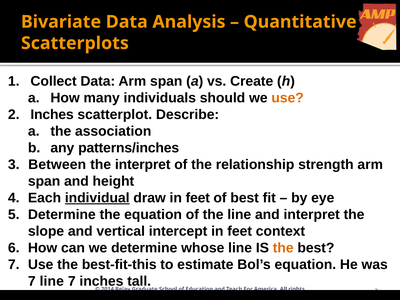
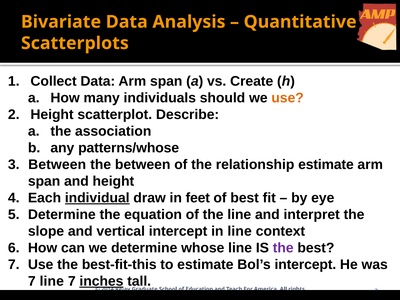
Inches: Inches -> Height (52, 115)
patterns/inches: patterns/inches -> patterns/whose (129, 148)
the interpret: interpret -> between (143, 165)
relationship strength: strength -> estimate (326, 165)
intercept in feet: feet -> line (240, 231)
the colour: orange -> purple (283, 248)
Bol’s equation: equation -> intercept (305, 265)
inches underline: none -> present (101, 281)
